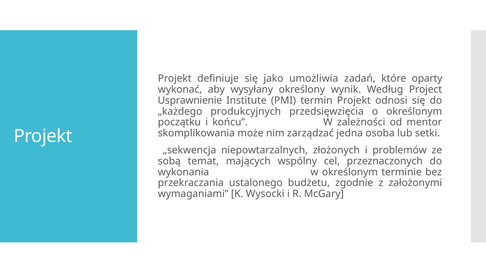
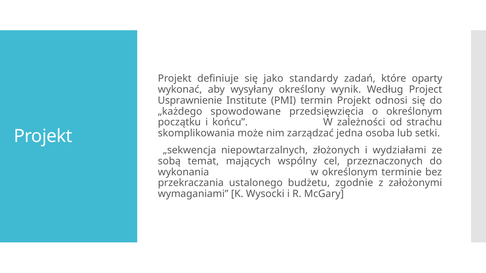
umożliwia: umożliwia -> standardy (314, 79)
produkcyjnych: produkcyjnych -> spowodowane (246, 112)
mentor: mentor -> strachu (424, 122)
problemów: problemów -> wydziałami (400, 150)
